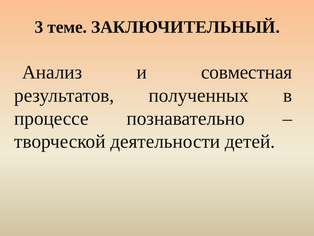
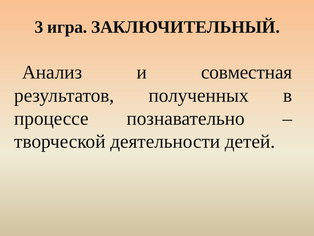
теме: теме -> игра (67, 27)
